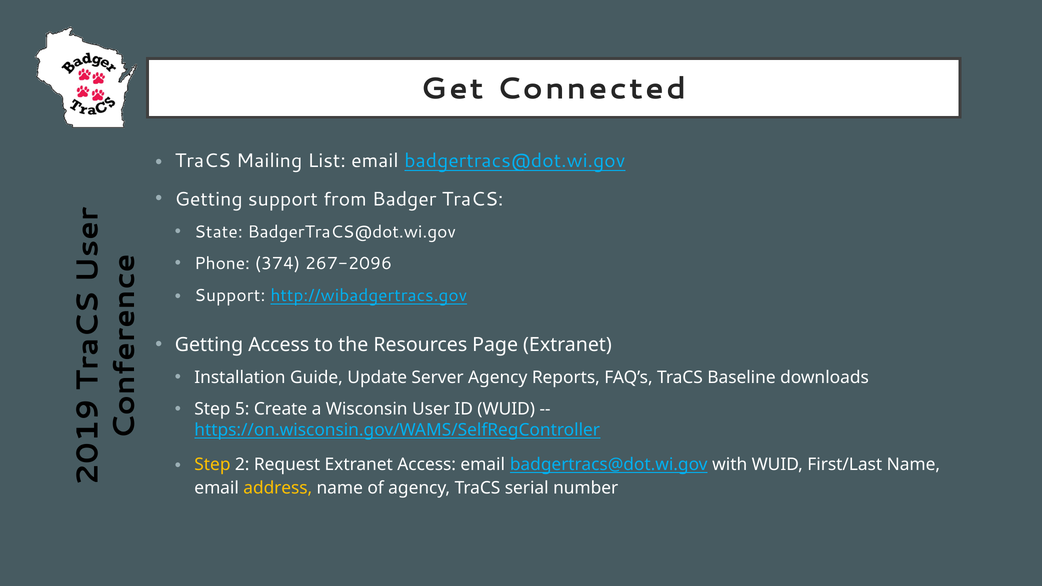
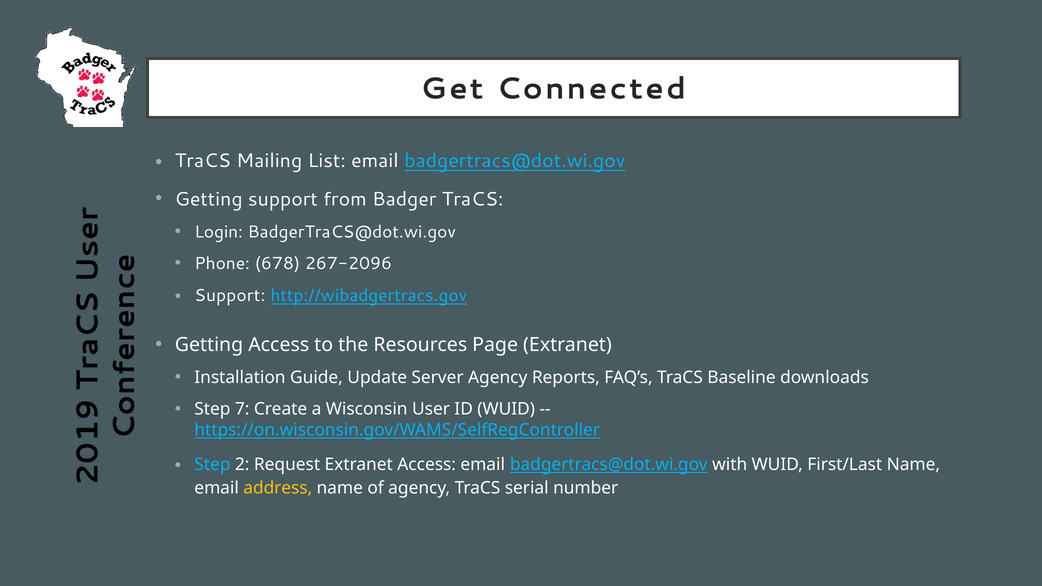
State: State -> Login (219, 232)
374: 374 -> 678 (277, 264)
5: 5 -> 7 (242, 409)
Step colour: yellow -> light blue (212, 465)
